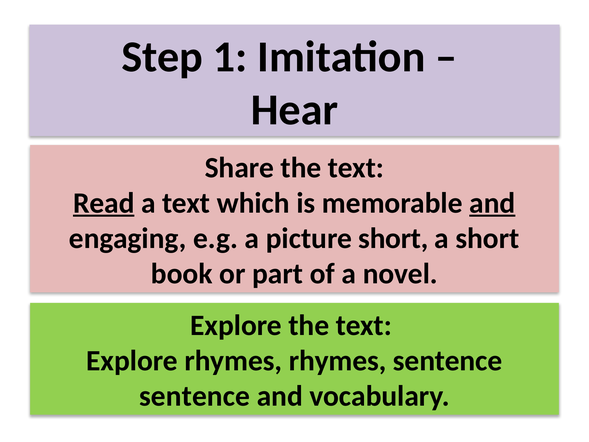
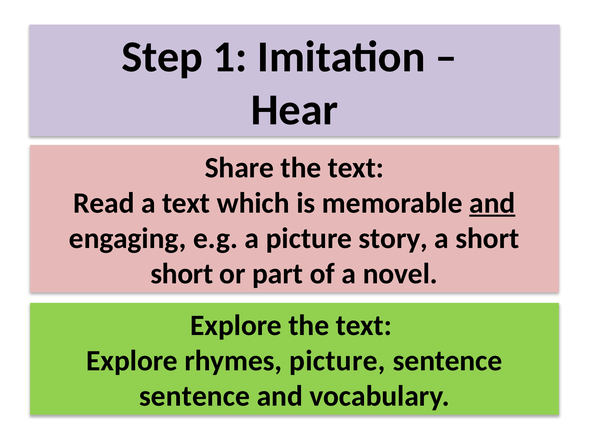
Read underline: present -> none (104, 203)
picture short: short -> story (393, 238)
book: book -> short (182, 274)
rhymes rhymes: rhymes -> picture (337, 361)
